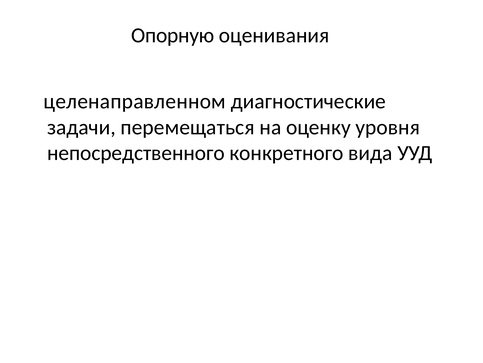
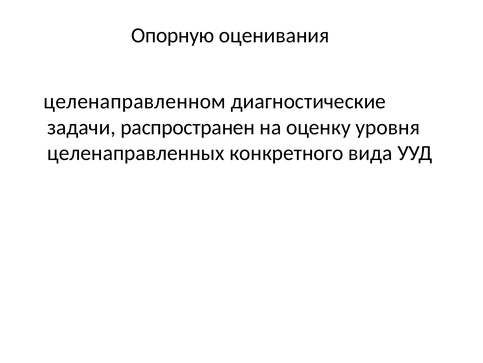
перемещаться: перемещаться -> распространен (188, 127)
непосредственного: непосредственного -> целенаправленных (136, 153)
